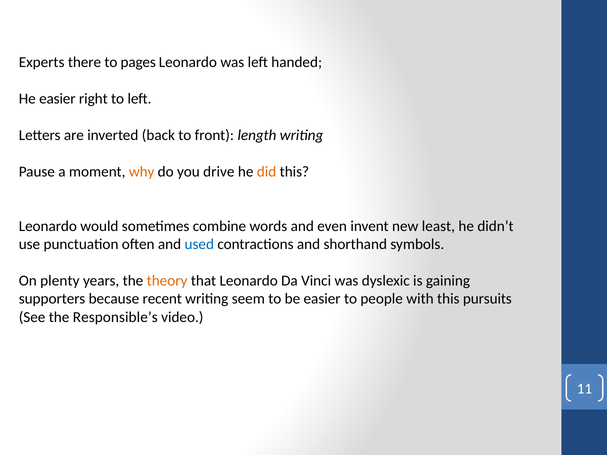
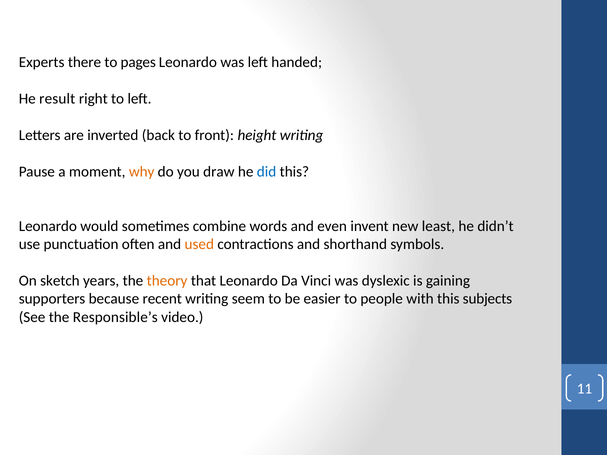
He easier: easier -> result (57, 99)
length: length -> height (257, 135)
drive: drive -> draw (219, 172)
did colour: orange -> blue (267, 172)
used colour: blue -> orange (199, 244)
plenty: plenty -> sketch (60, 281)
pursuits: pursuits -> subjects (487, 299)
